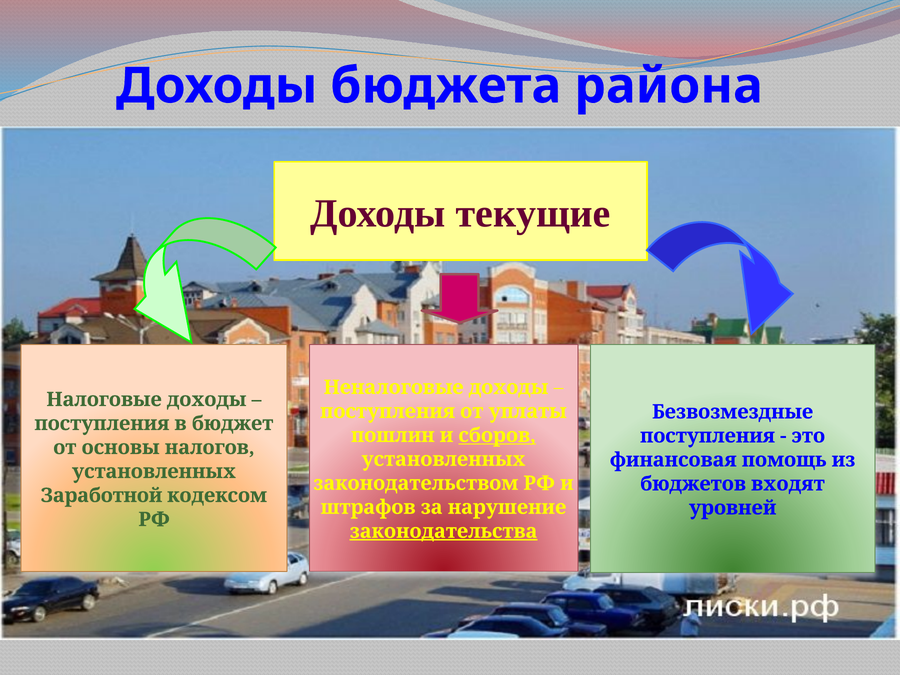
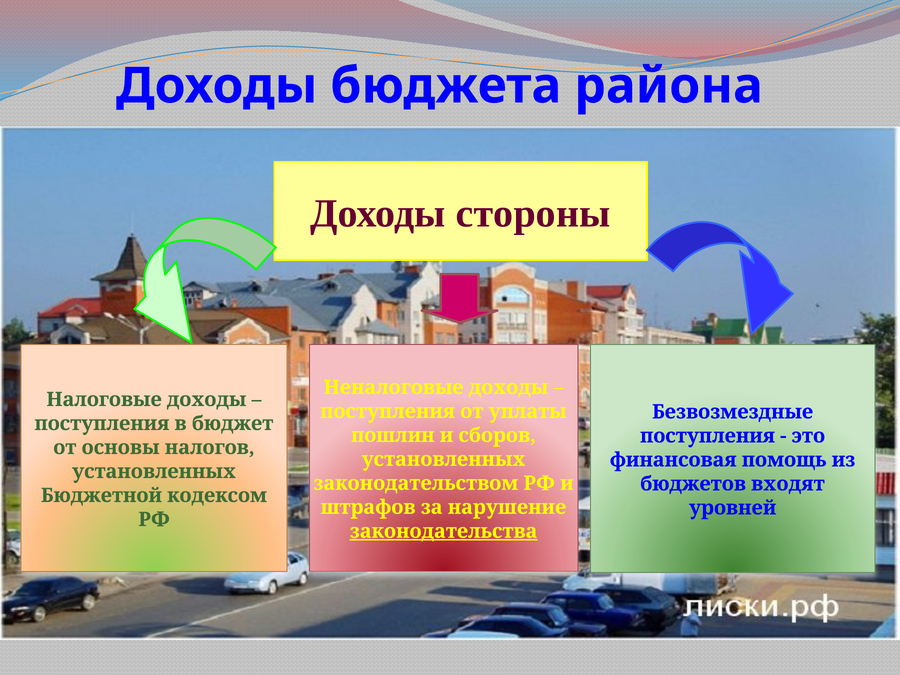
текущие: текущие -> стороны (533, 214)
сборов underline: present -> none (497, 435)
Заработной: Заработной -> Бюджетной (101, 495)
